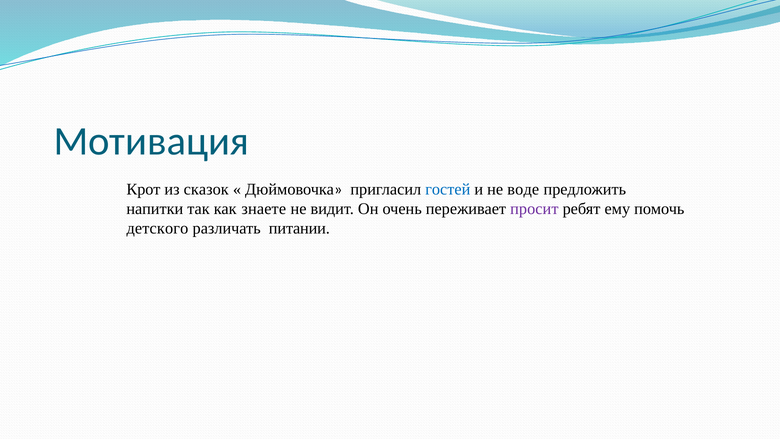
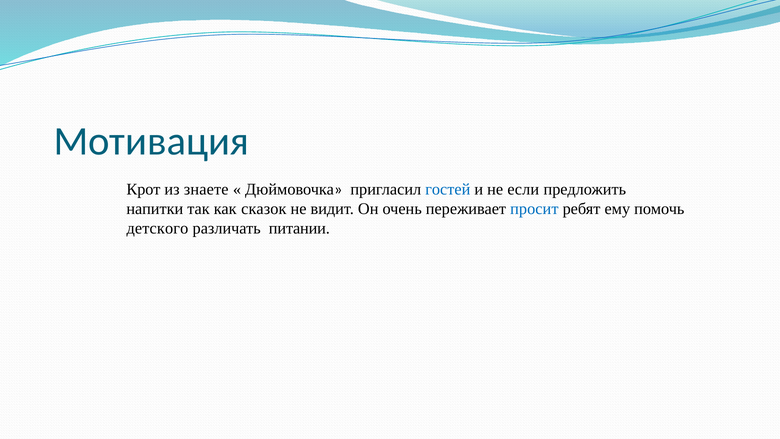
сказок: сказок -> знаете (206, 189)
воде: воде -> если (523, 189)
знаете: знаете -> сказок (264, 209)
просит colour: purple -> blue (534, 209)
